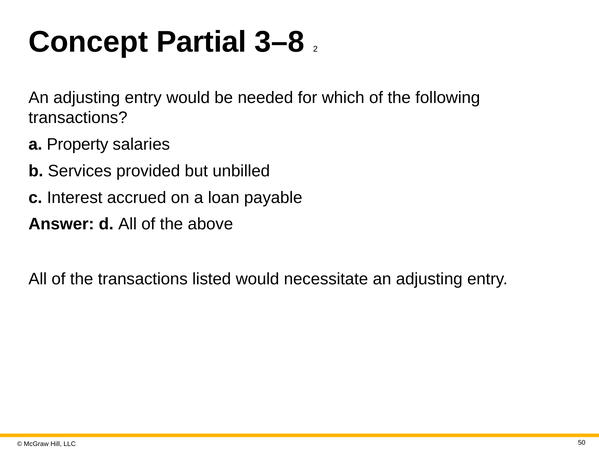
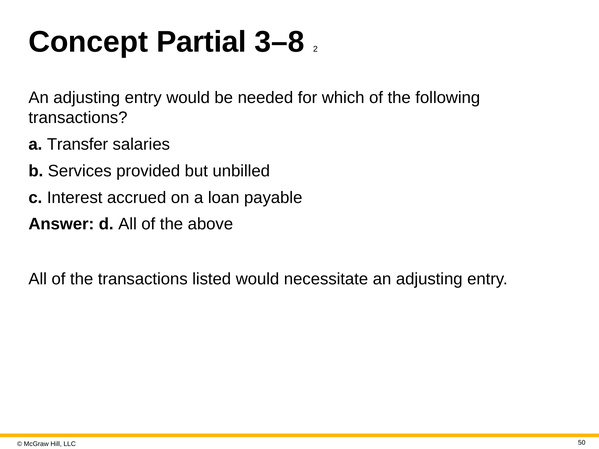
Property: Property -> Transfer (78, 144)
